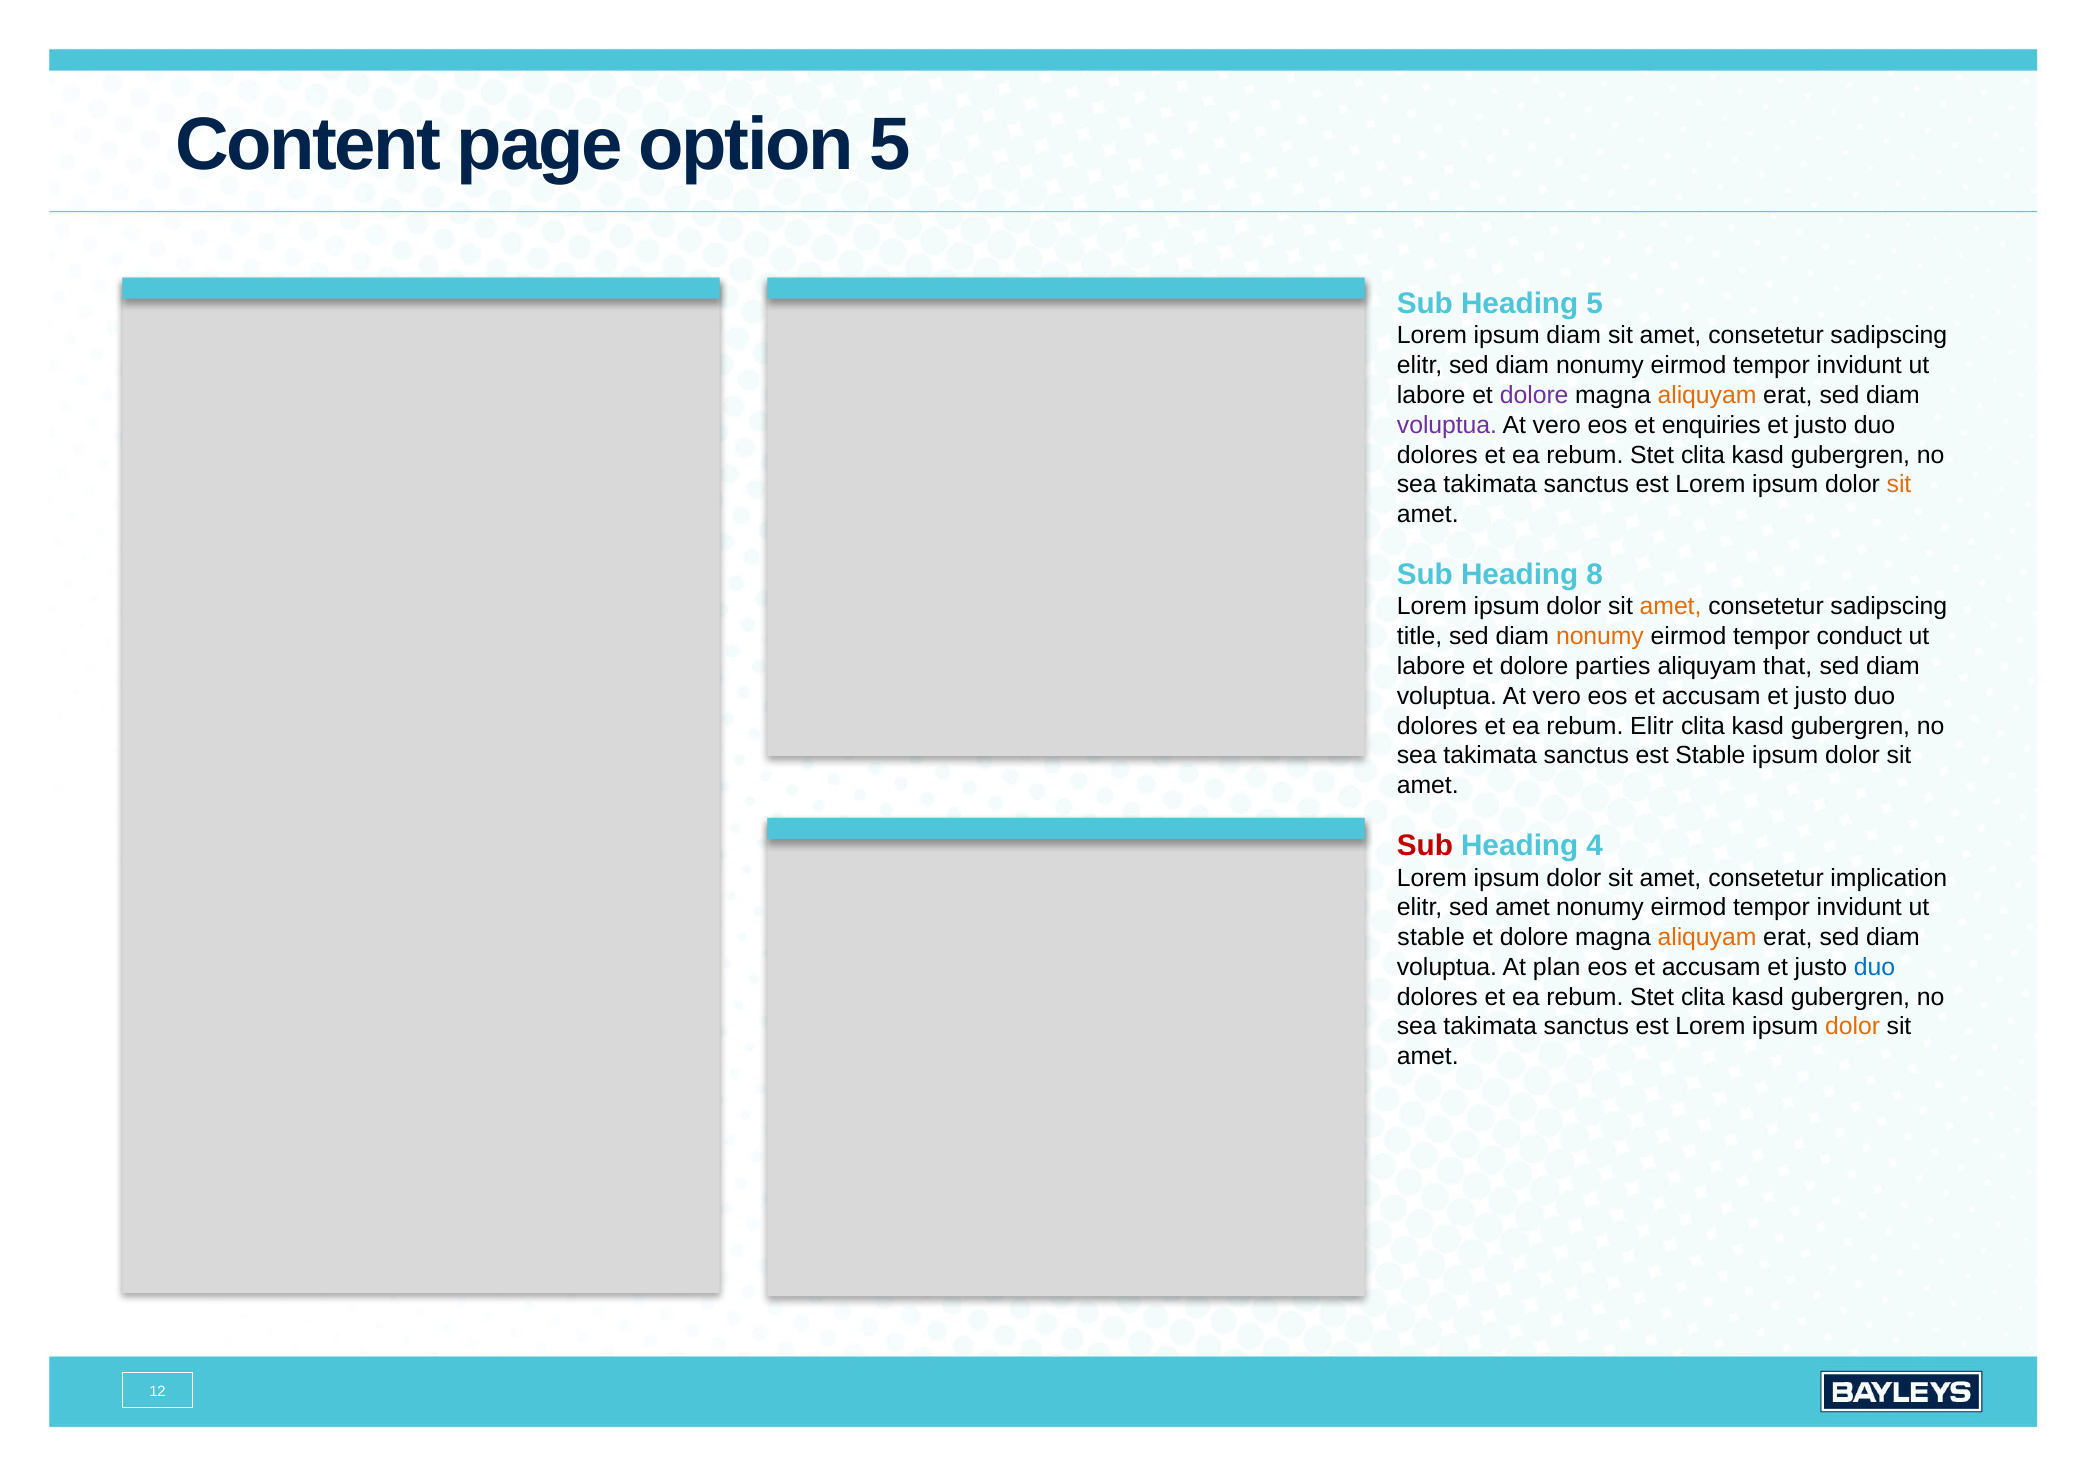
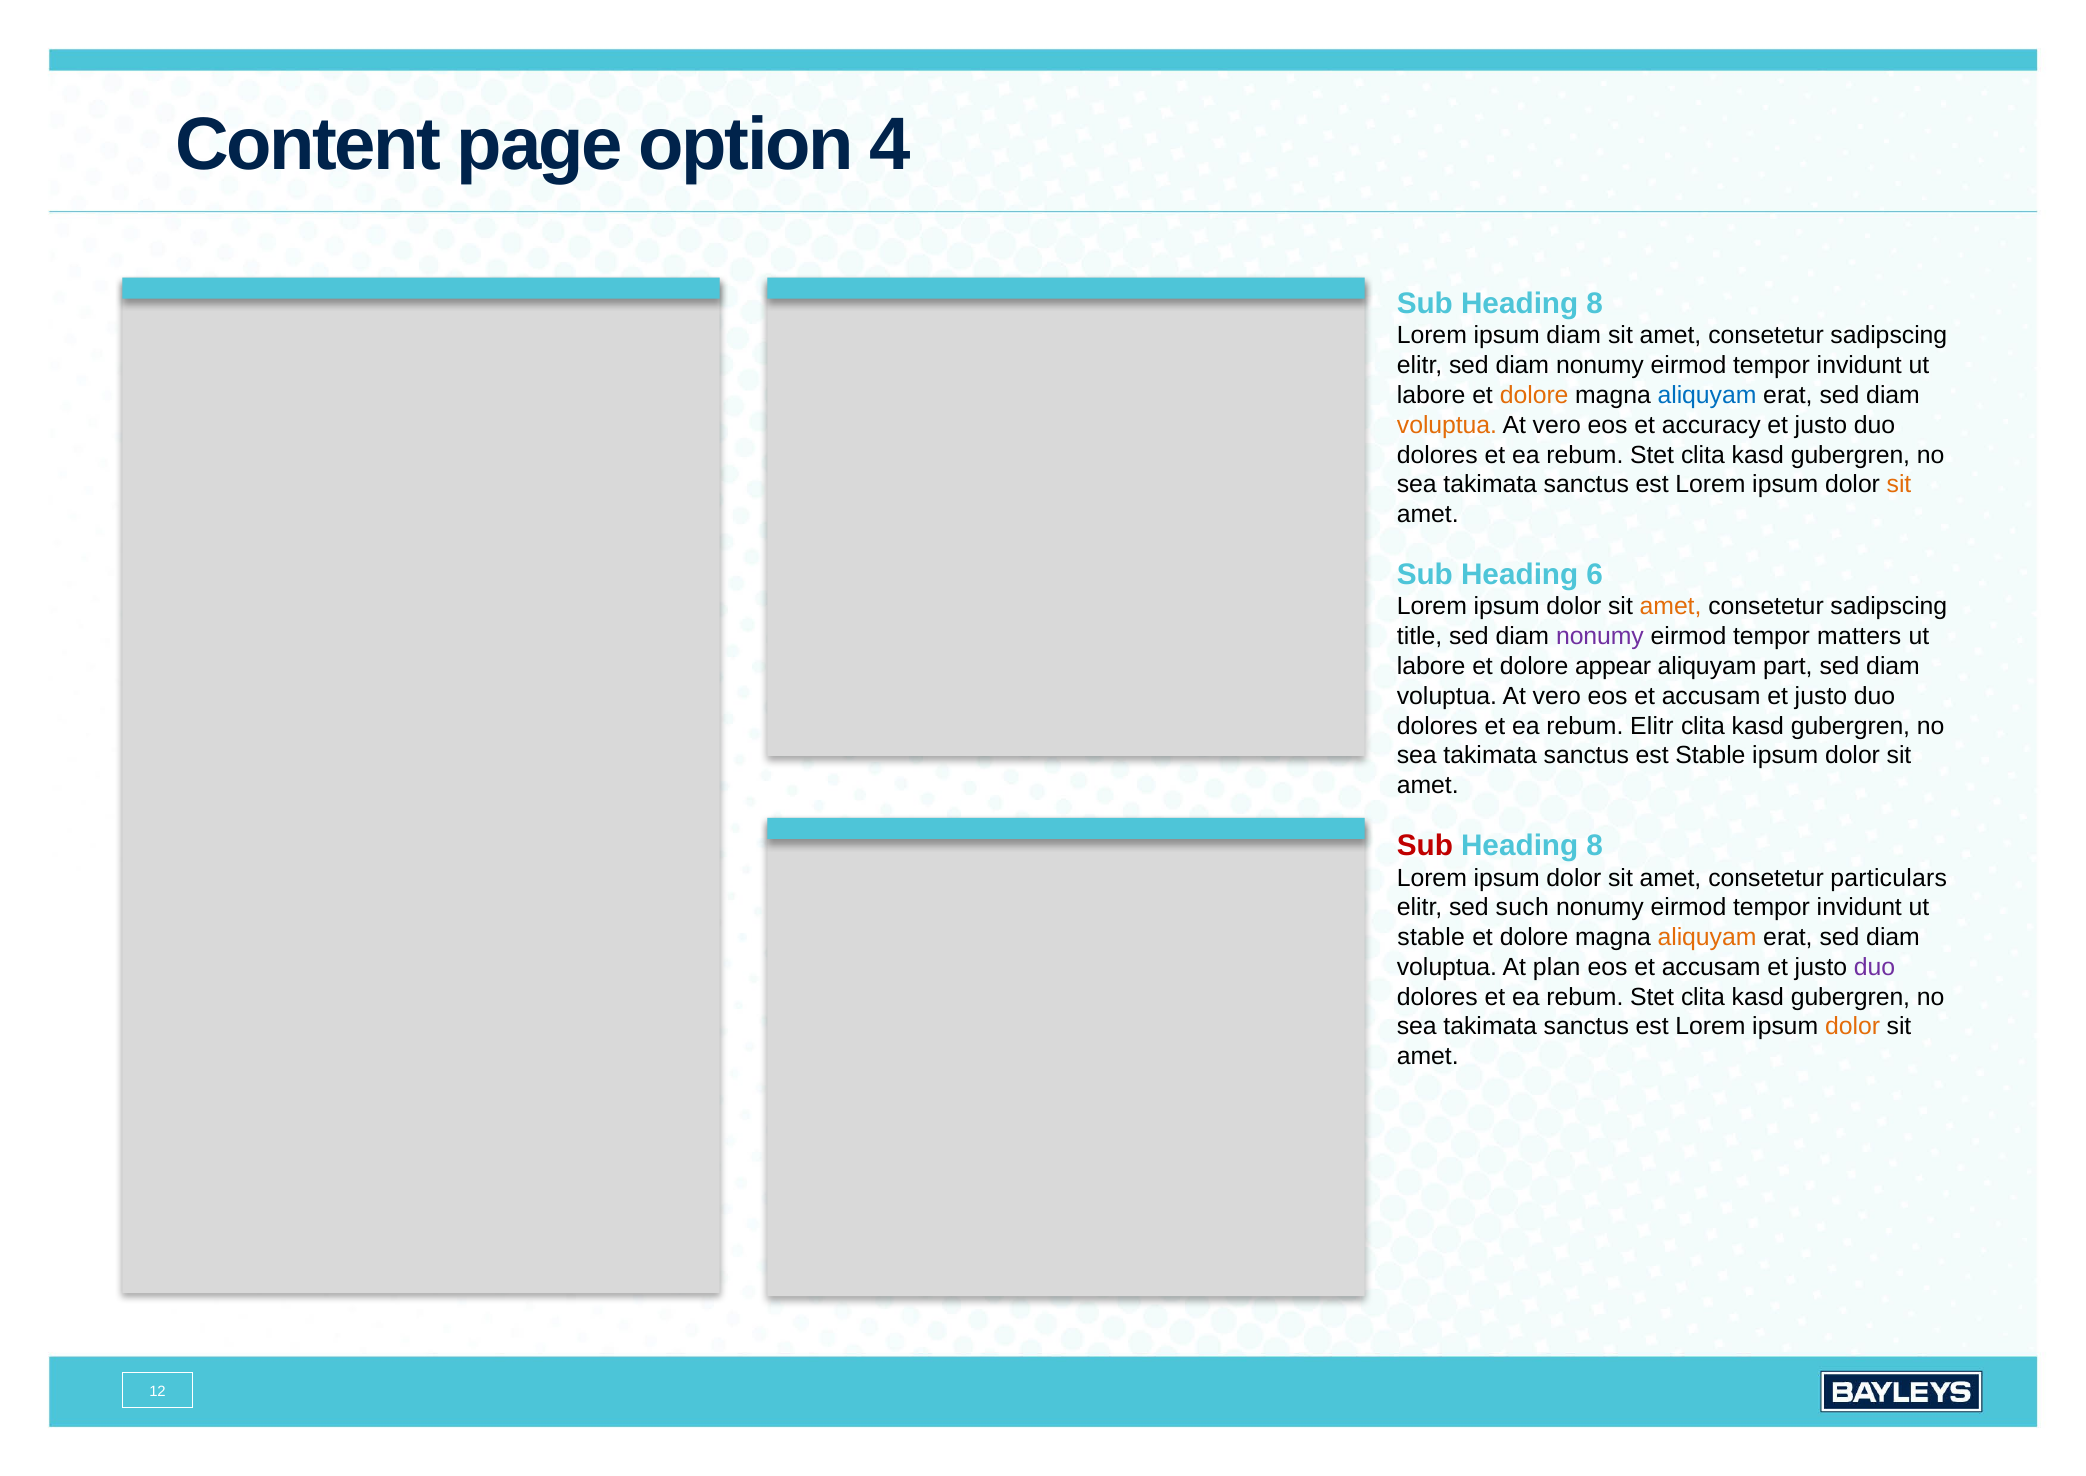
option 5: 5 -> 4 (890, 145)
5: 5 -> 8 (1595, 303)
dolore colour: purple -> orange (1534, 395)
aliquyam colour: orange -> blue (1707, 395)
voluptua colour: purple -> orange (1447, 425)
enquiries: enquiries -> accuracy (1711, 425)
8: 8 -> 6 (1595, 574)
nonumy colour: orange -> purple (1600, 637)
conduct: conduct -> matters (1859, 637)
parties: parties -> appear (1613, 666)
that: that -> part (1788, 666)
4: 4 -> 8 (1595, 845)
implication: implication -> particulars (1889, 878)
sed amet: amet -> such (1522, 908)
duo colour: blue -> purple (1875, 967)
